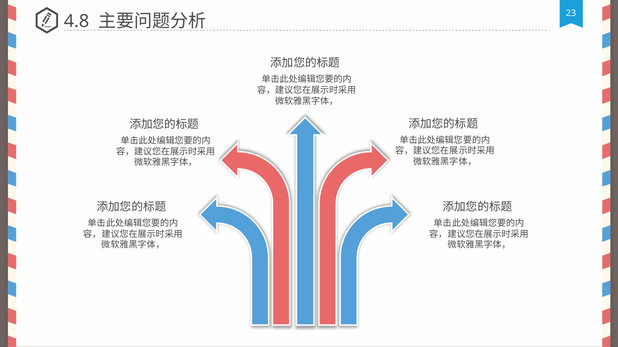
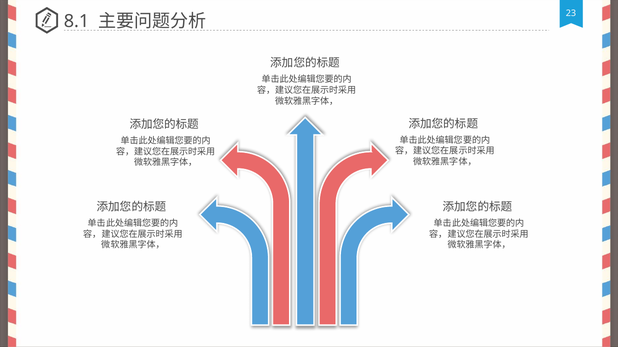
4.8: 4.8 -> 8.1 (76, 21)
